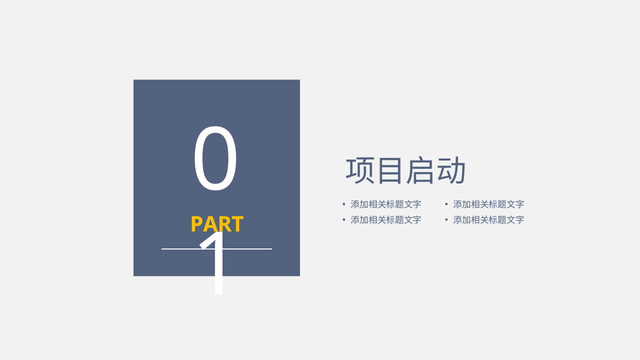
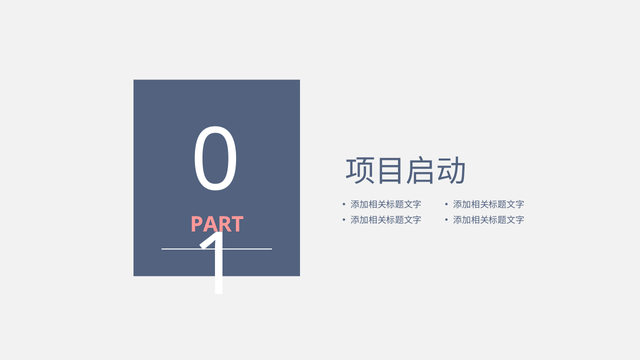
PART colour: yellow -> pink (217, 224)
